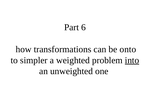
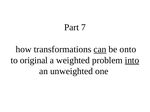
6: 6 -> 7 (83, 27)
can underline: none -> present (100, 50)
simpler: simpler -> original (34, 61)
